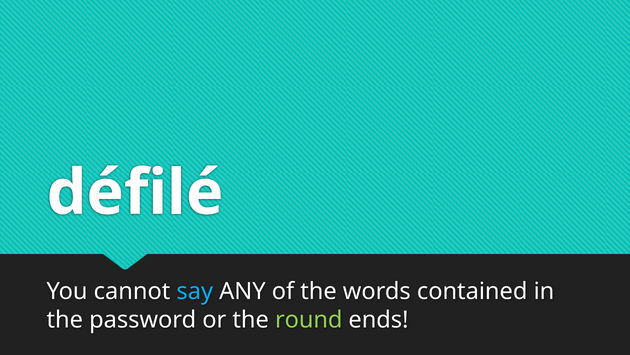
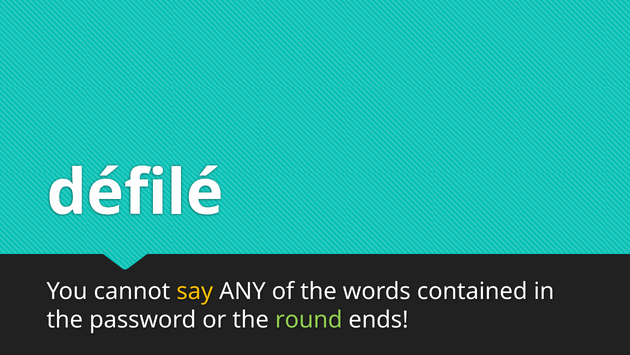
say colour: light blue -> yellow (195, 291)
